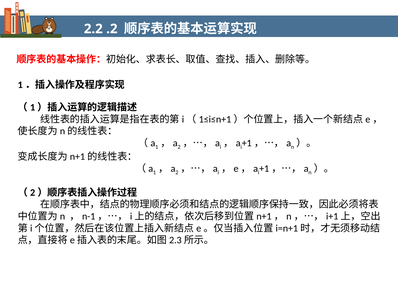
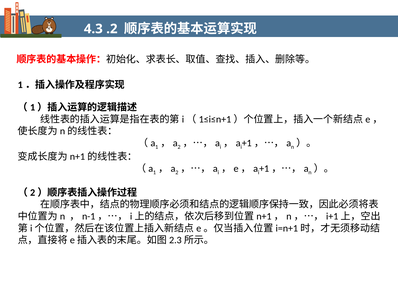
2.2: 2.2 -> 4.3 (93, 29)
